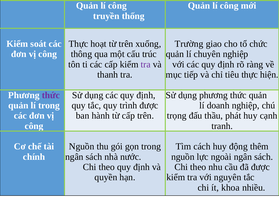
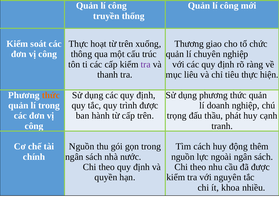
Trường: Trường -> Thương (189, 44)
tiếp: tiếp -> liêu (191, 75)
thức colour: purple -> orange (51, 95)
